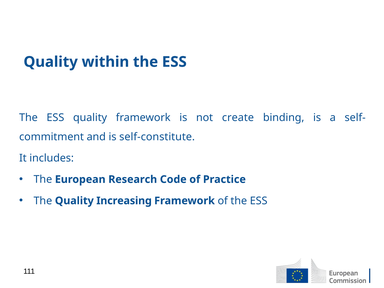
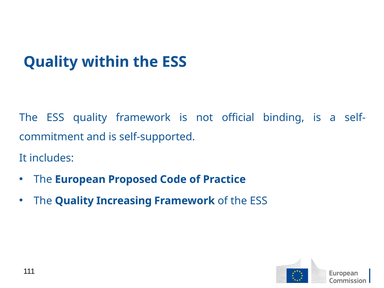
create: create -> official (238, 118)
self-constitute: self-constitute -> self-supported (157, 137)
Research: Research -> Proposed (133, 179)
